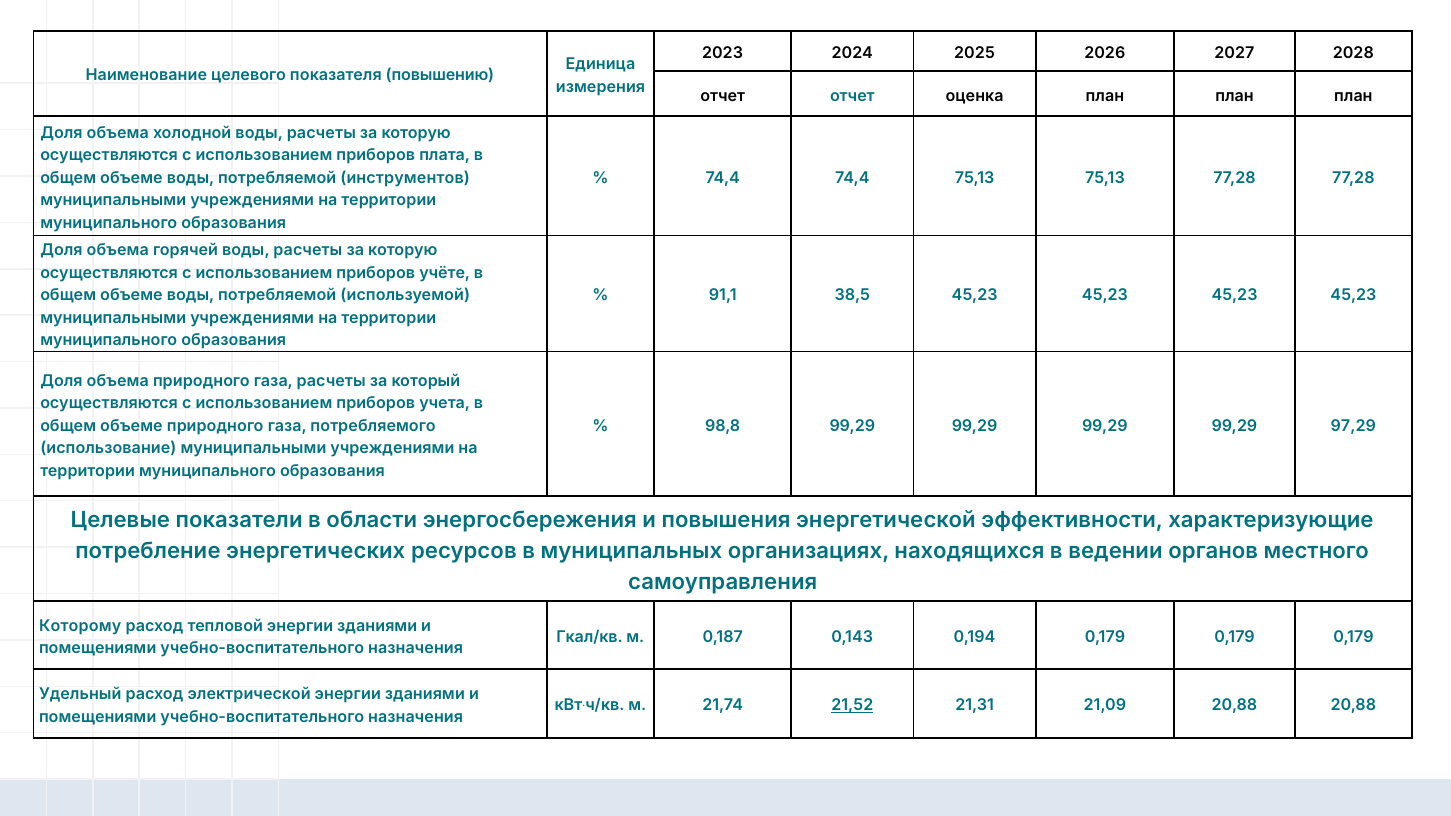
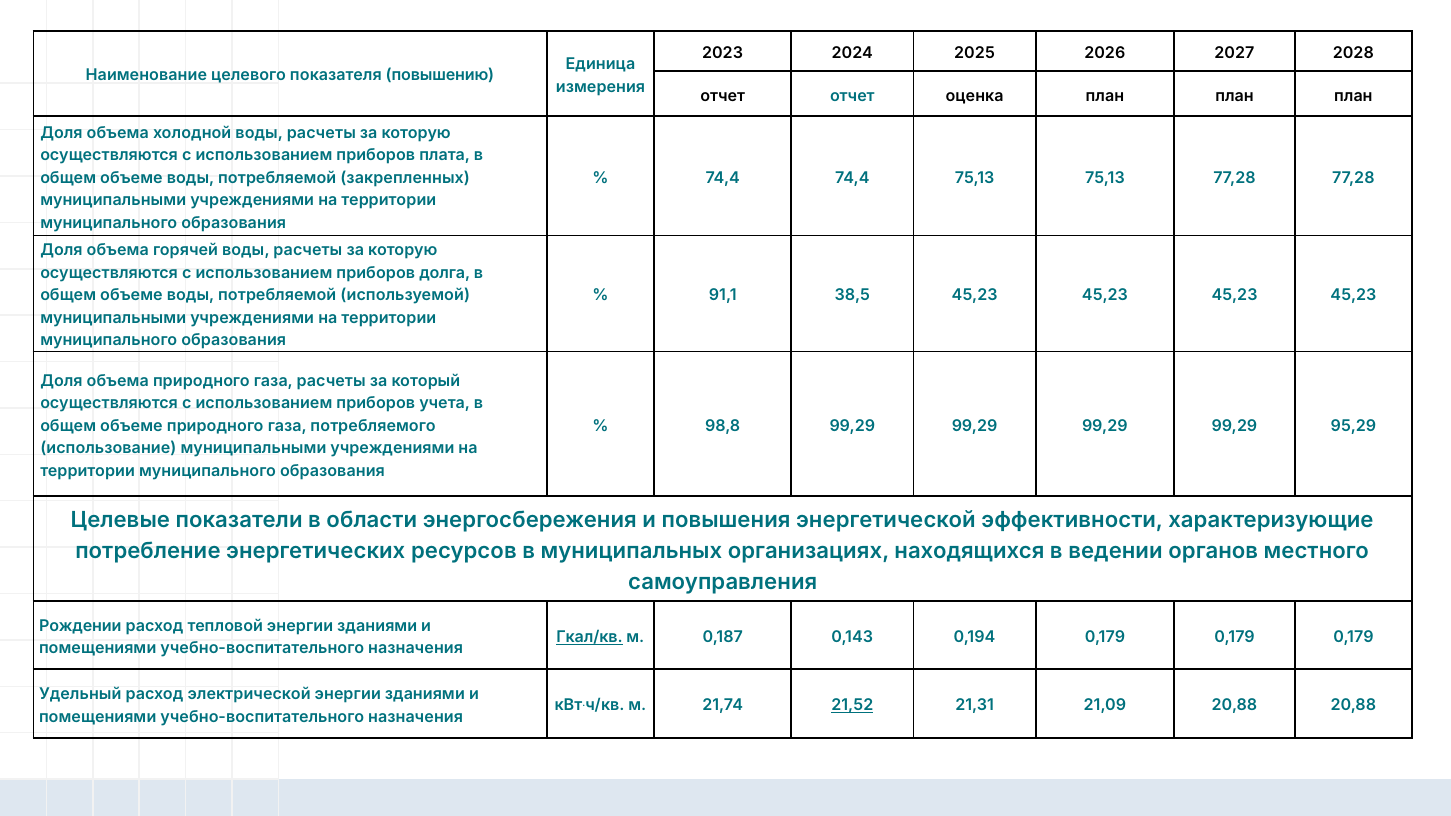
инструментов: инструментов -> закрепленных (405, 178)
учёте: учёте -> долга (445, 273)
97,29: 97,29 -> 95,29 (1353, 426)
Которому: Которому -> Рождении (80, 626)
Гкал/кв underline: none -> present (590, 637)
